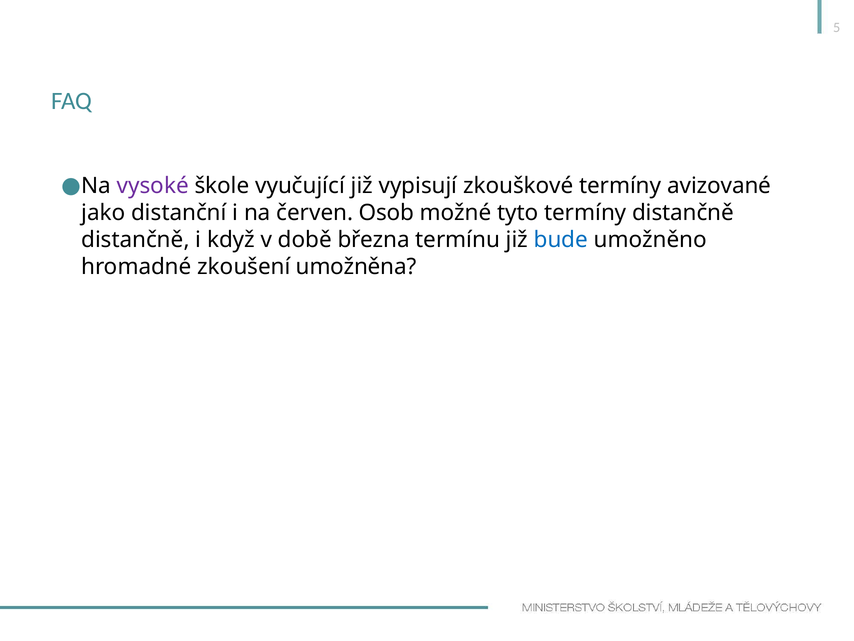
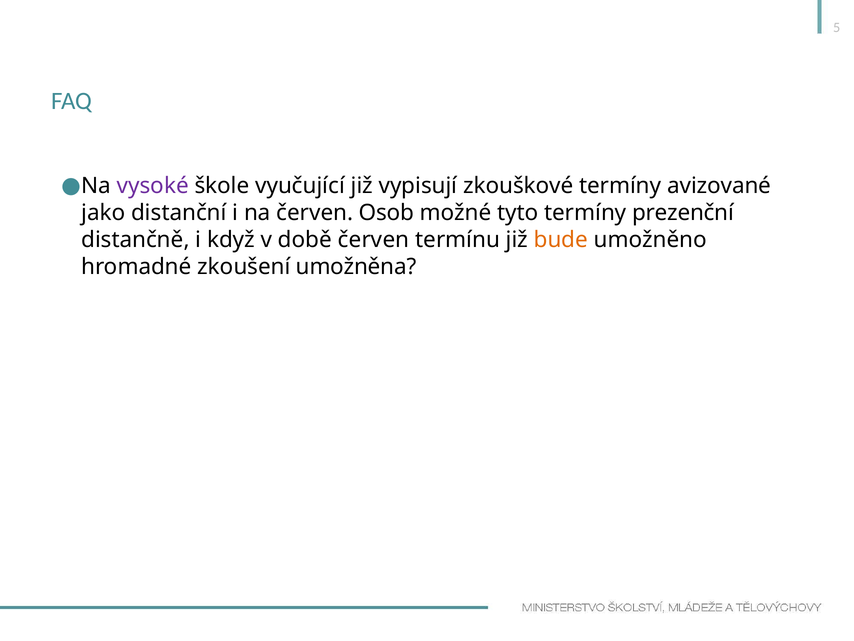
termíny distančně: distančně -> prezenční (683, 213)
době března: března -> červen (374, 240)
bude colour: blue -> orange (561, 240)
